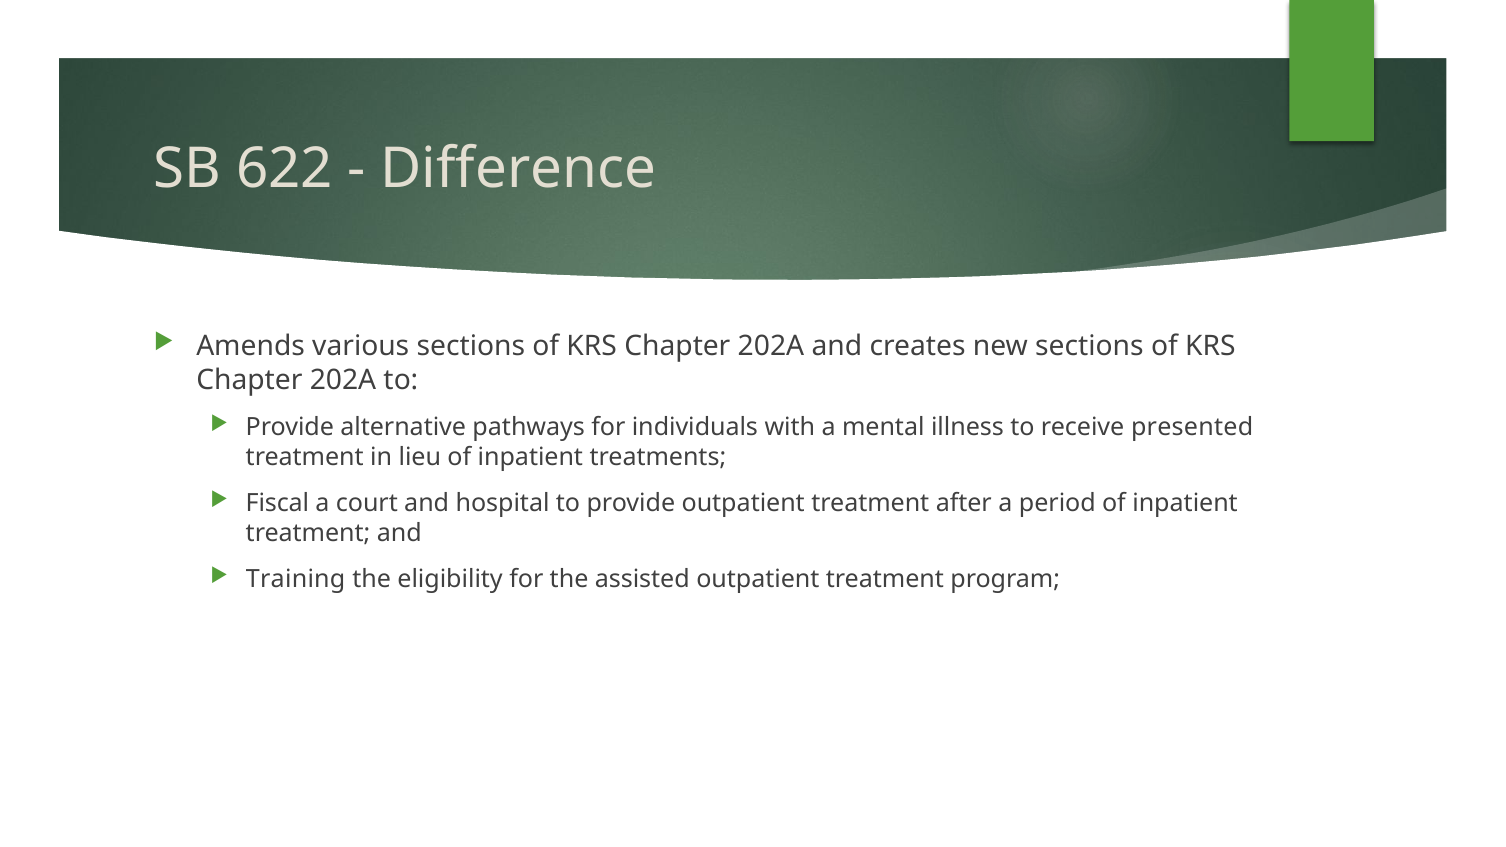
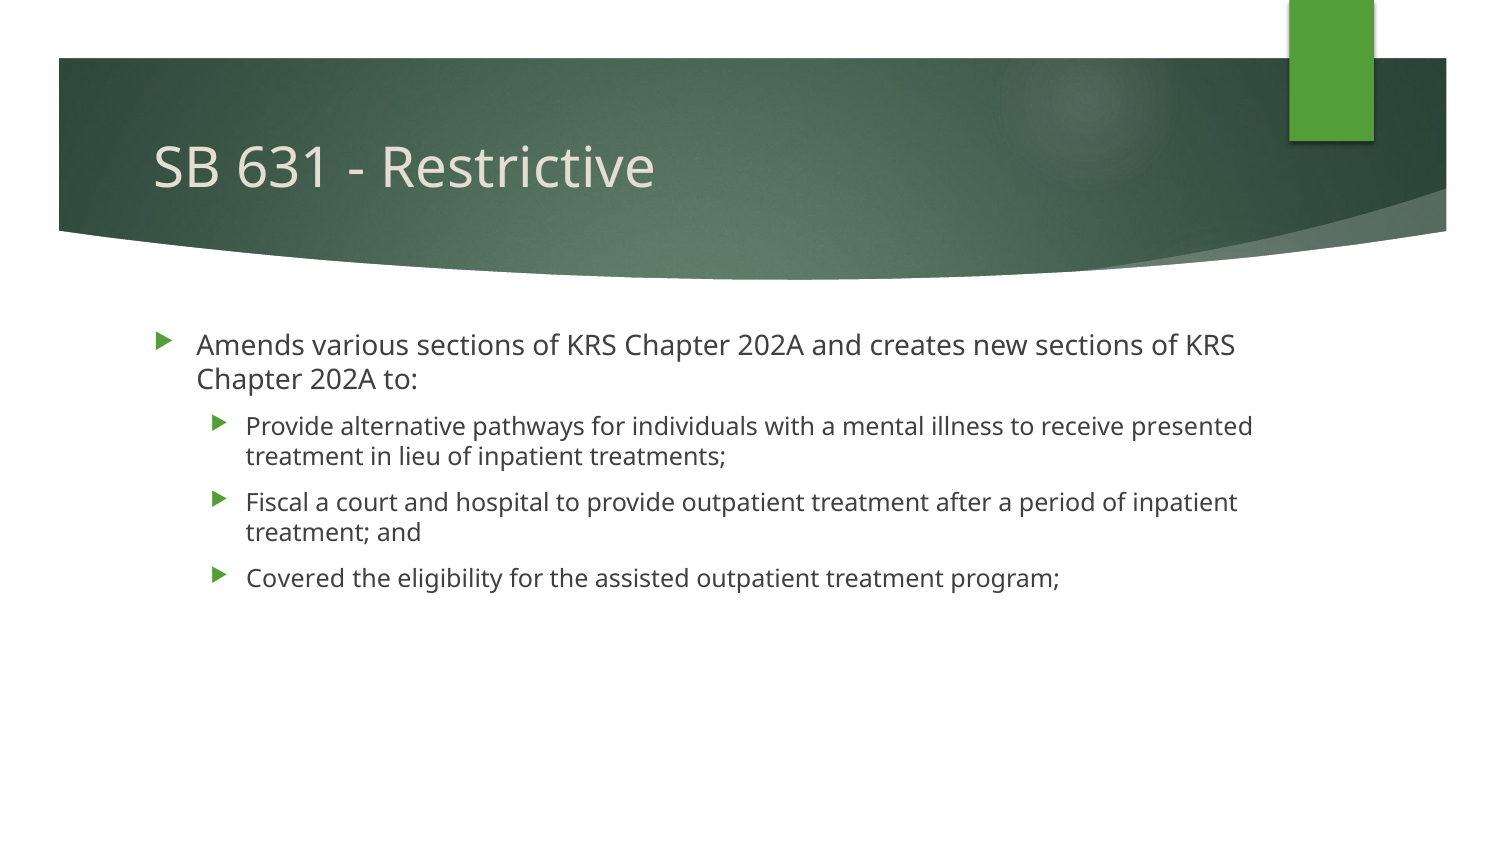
622: 622 -> 631 (285, 169)
Difference: Difference -> Restrictive (519, 169)
Training: Training -> Covered (296, 579)
